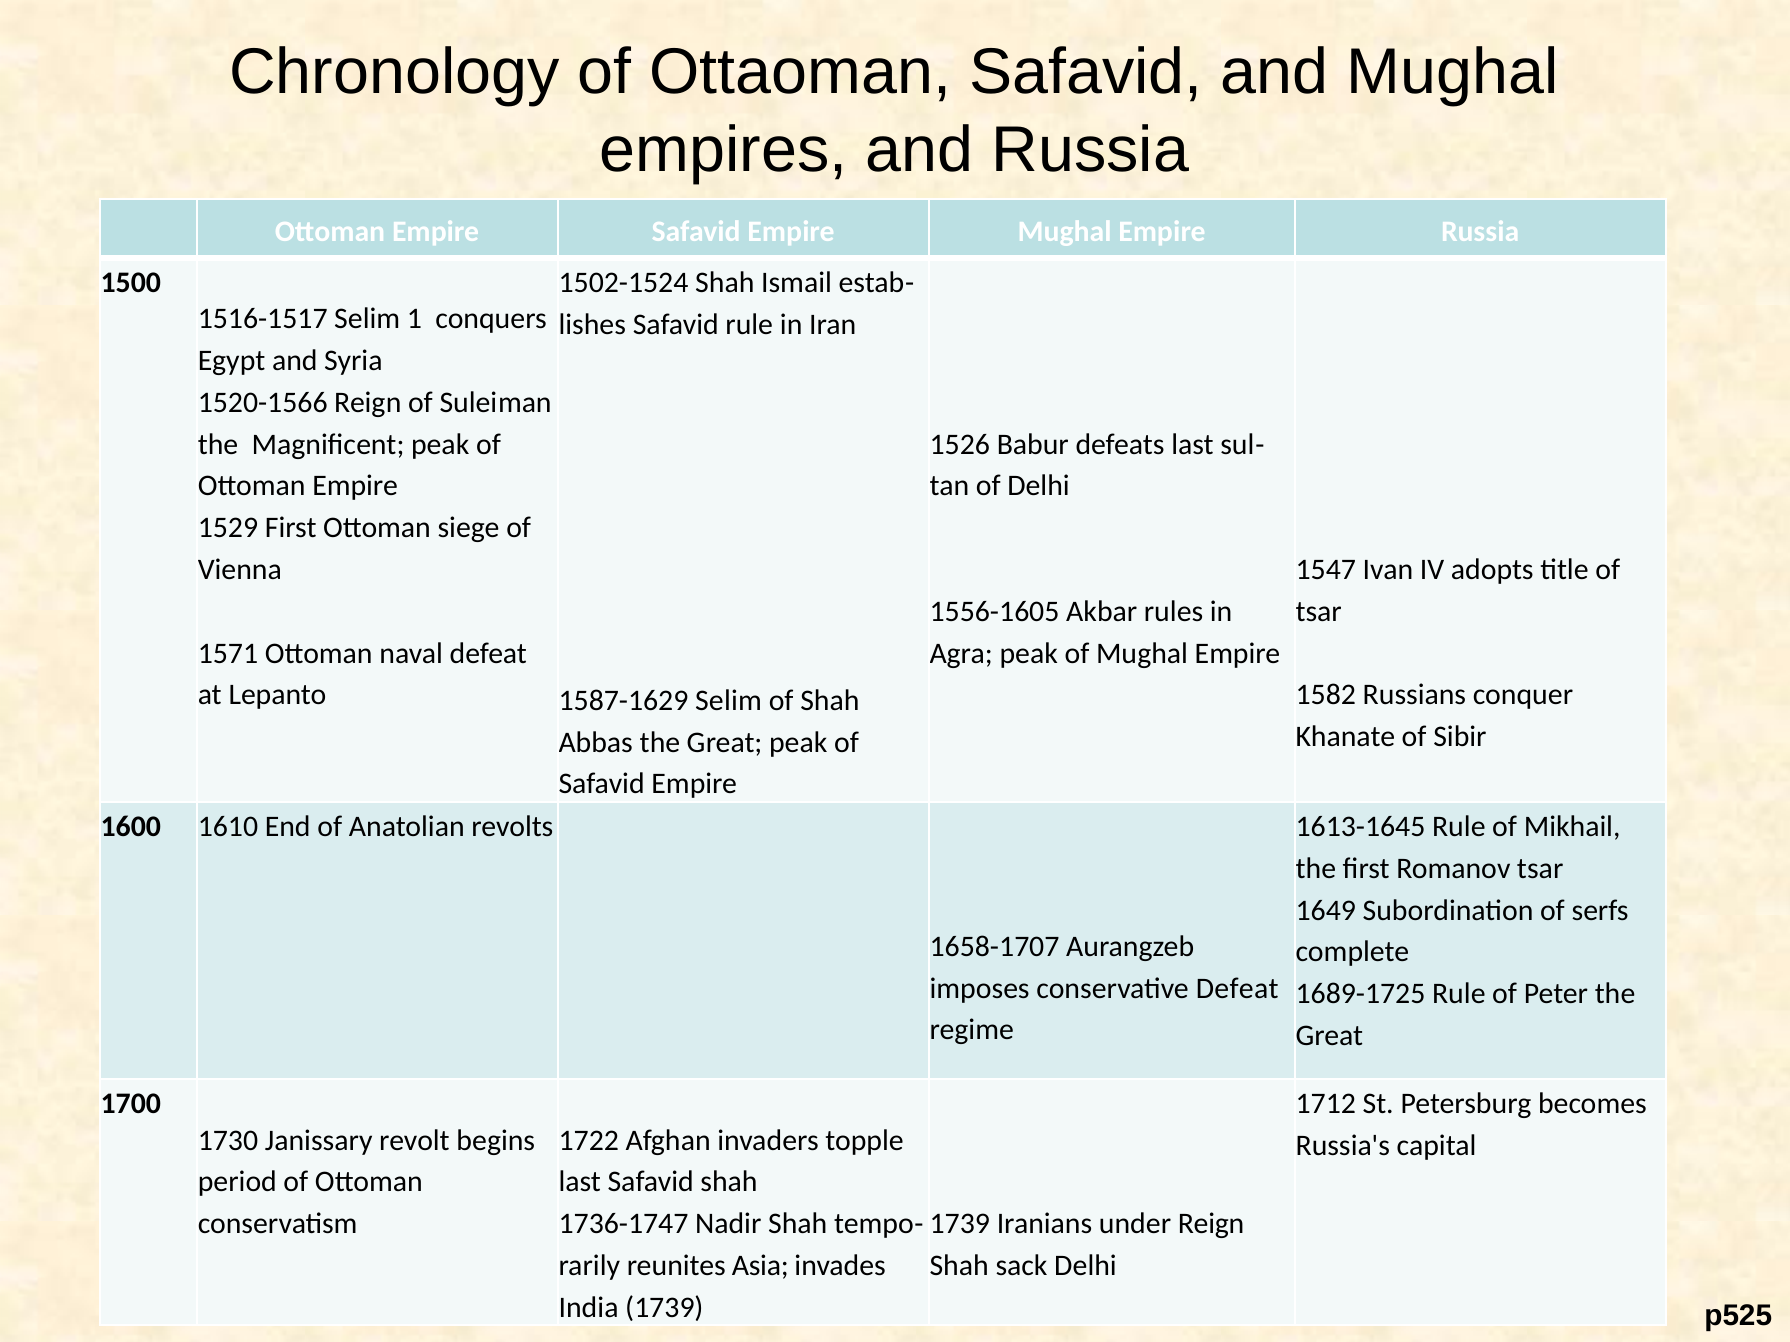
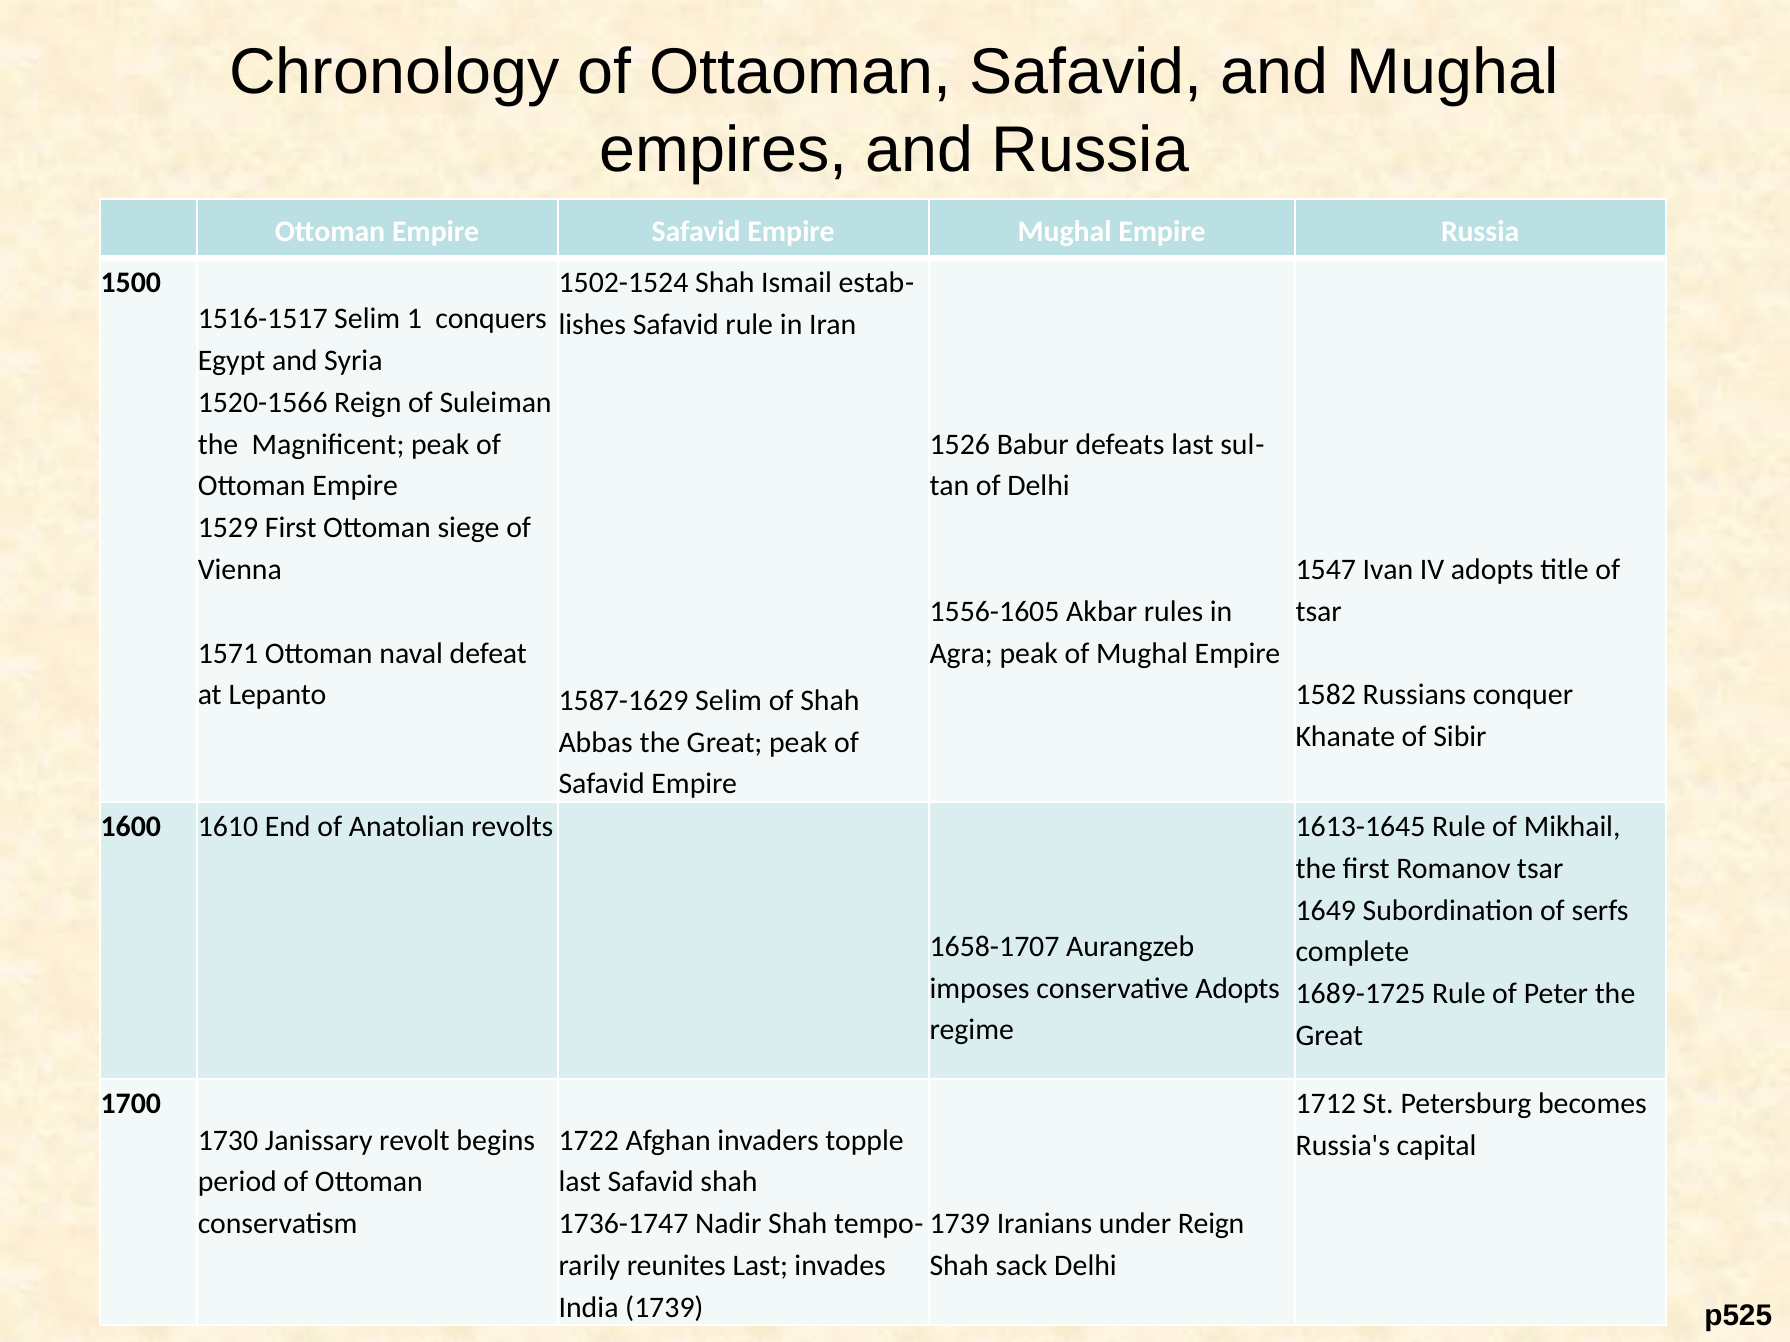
conservative Defeat: Defeat -> Adopts (1238, 989)
reunites Asia: Asia -> Last (760, 1266)
